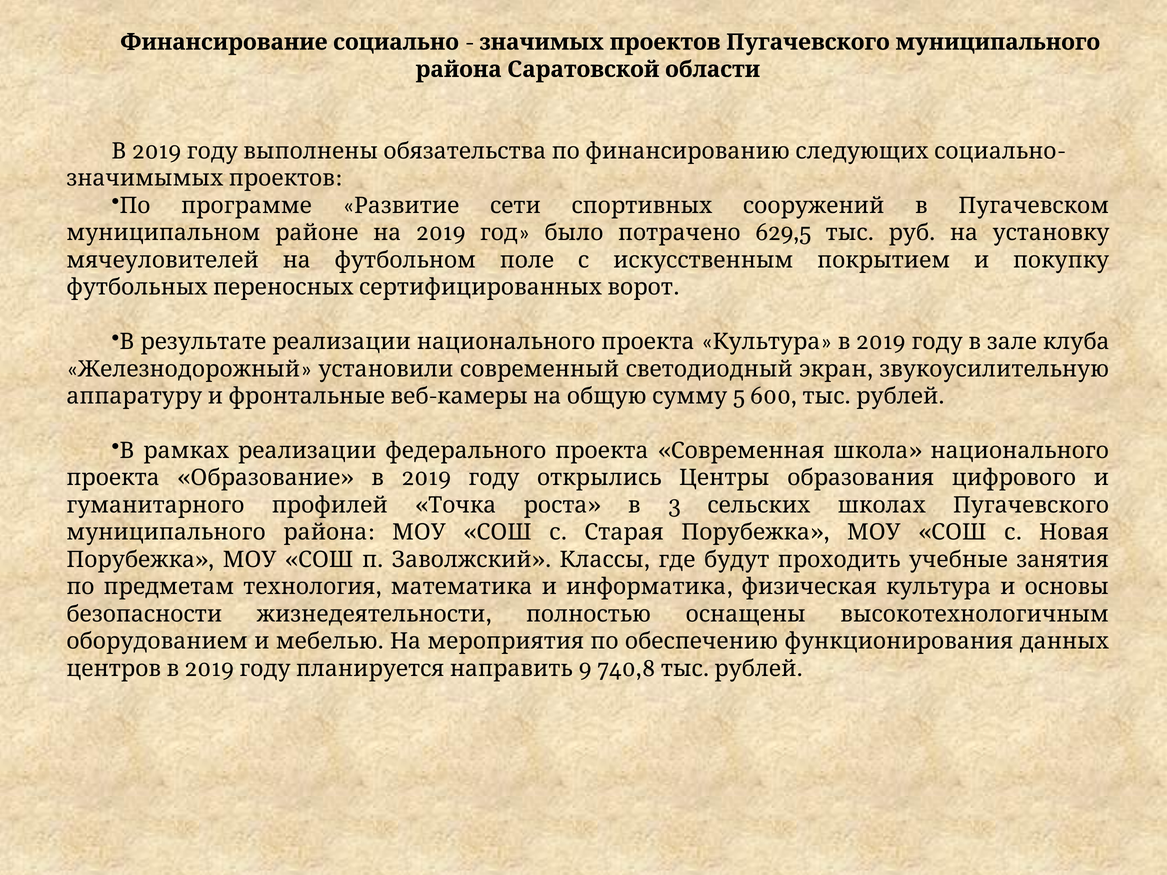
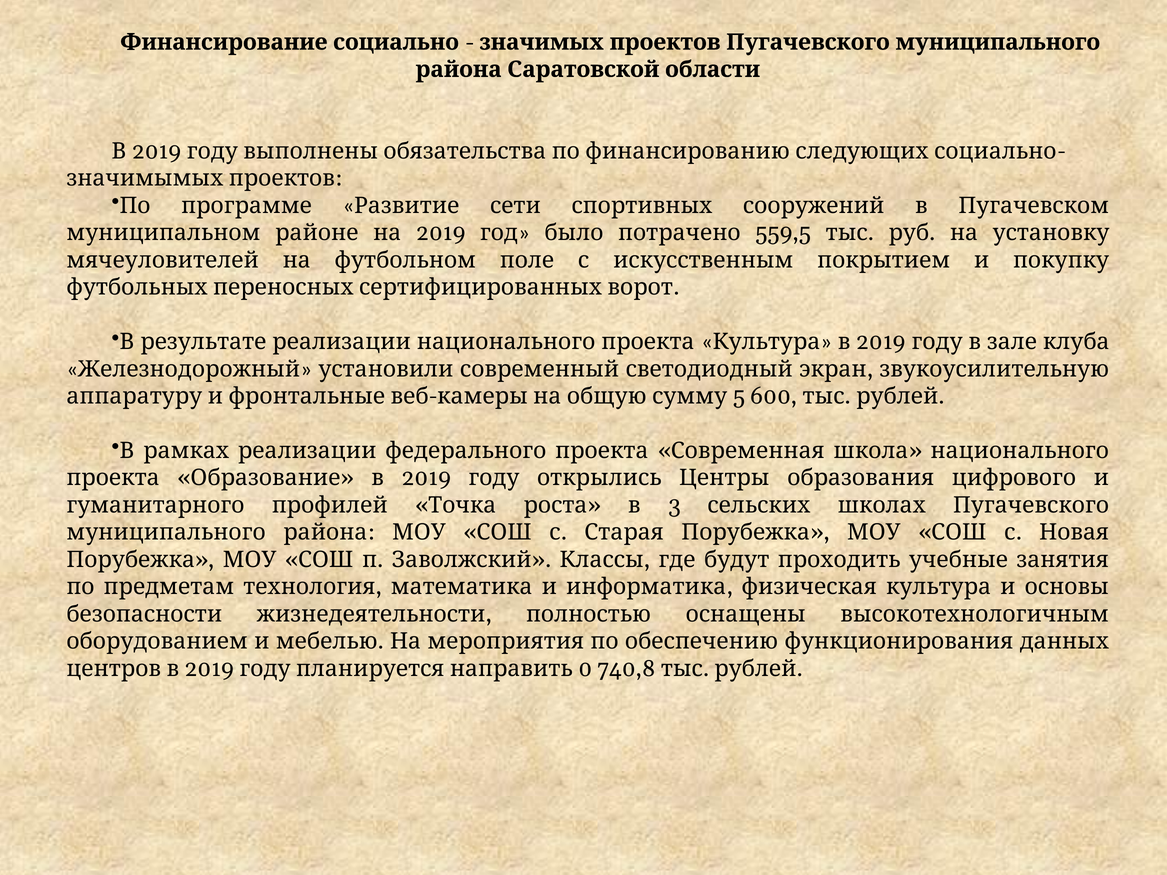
629,5: 629,5 -> 559,5 (783, 233)
9: 9 -> 0 (585, 669)
